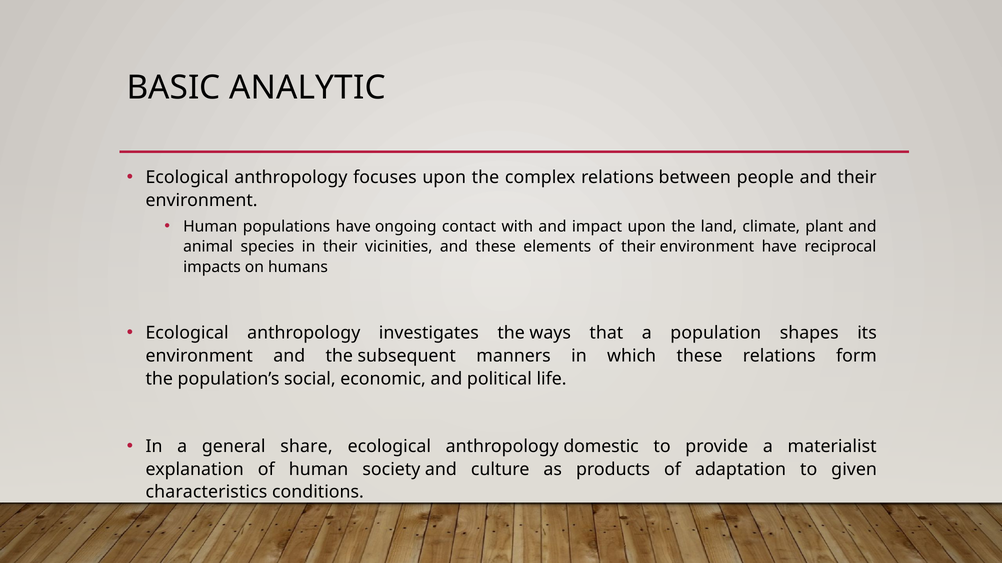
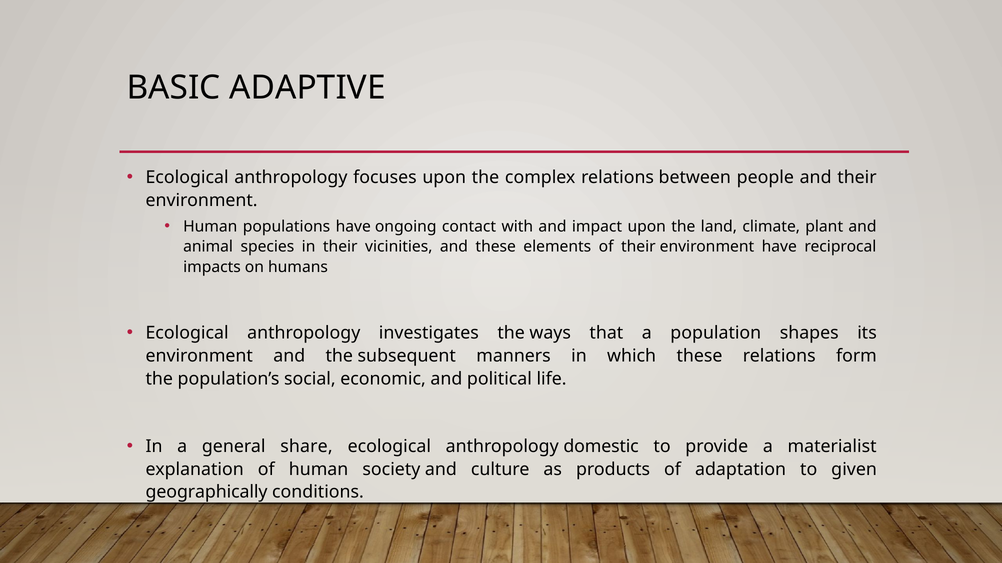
ANALYTIC: ANALYTIC -> ADAPTIVE (307, 88)
characteristics: characteristics -> geographically (207, 493)
